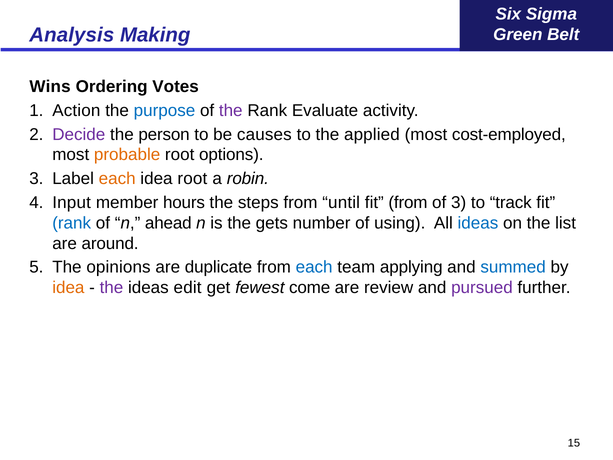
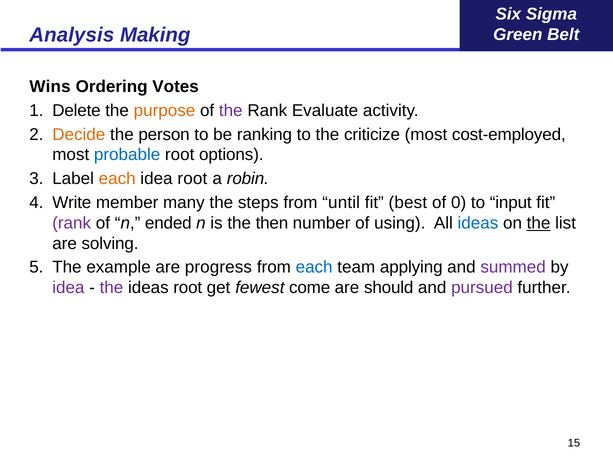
Action: Action -> Delete (76, 110)
purpose colour: blue -> orange (164, 110)
Decide colour: purple -> orange (79, 134)
causes: causes -> ranking (265, 134)
applied: applied -> criticize (372, 134)
probable colour: orange -> blue (127, 155)
Input: Input -> Write (72, 202)
hours: hours -> many (184, 202)
fit from: from -> best (408, 202)
of 3: 3 -> 0 (459, 202)
track: track -> input (511, 202)
rank colour: blue -> purple (72, 223)
ahead: ahead -> ended (168, 223)
gets: gets -> then (272, 223)
the underline: none -> present (539, 223)
around: around -> solving (110, 243)
opinions: opinions -> example (119, 267)
duplicate: duplicate -> progress (218, 267)
summed colour: blue -> purple (513, 267)
idea colour: orange -> purple (68, 288)
ideas edit: edit -> root (188, 288)
review: review -> should (389, 288)
